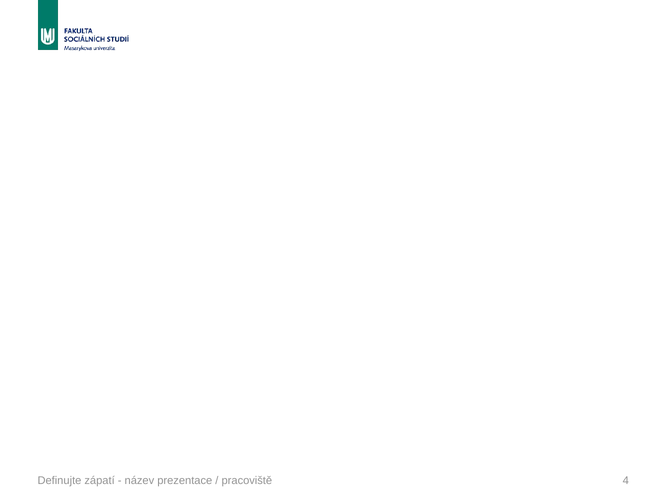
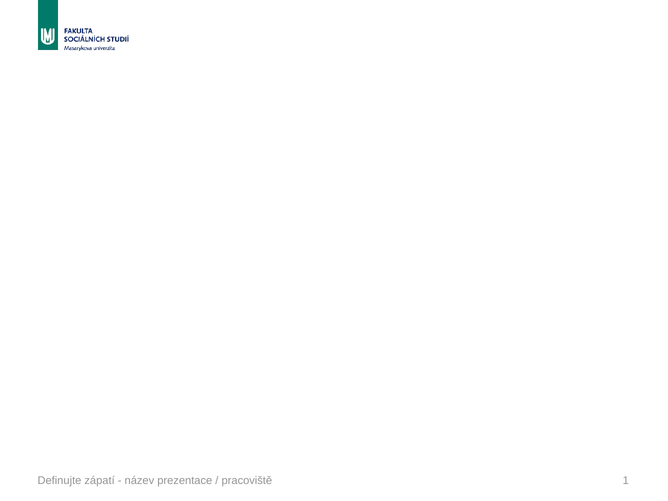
4: 4 -> 1 (626, 481)
